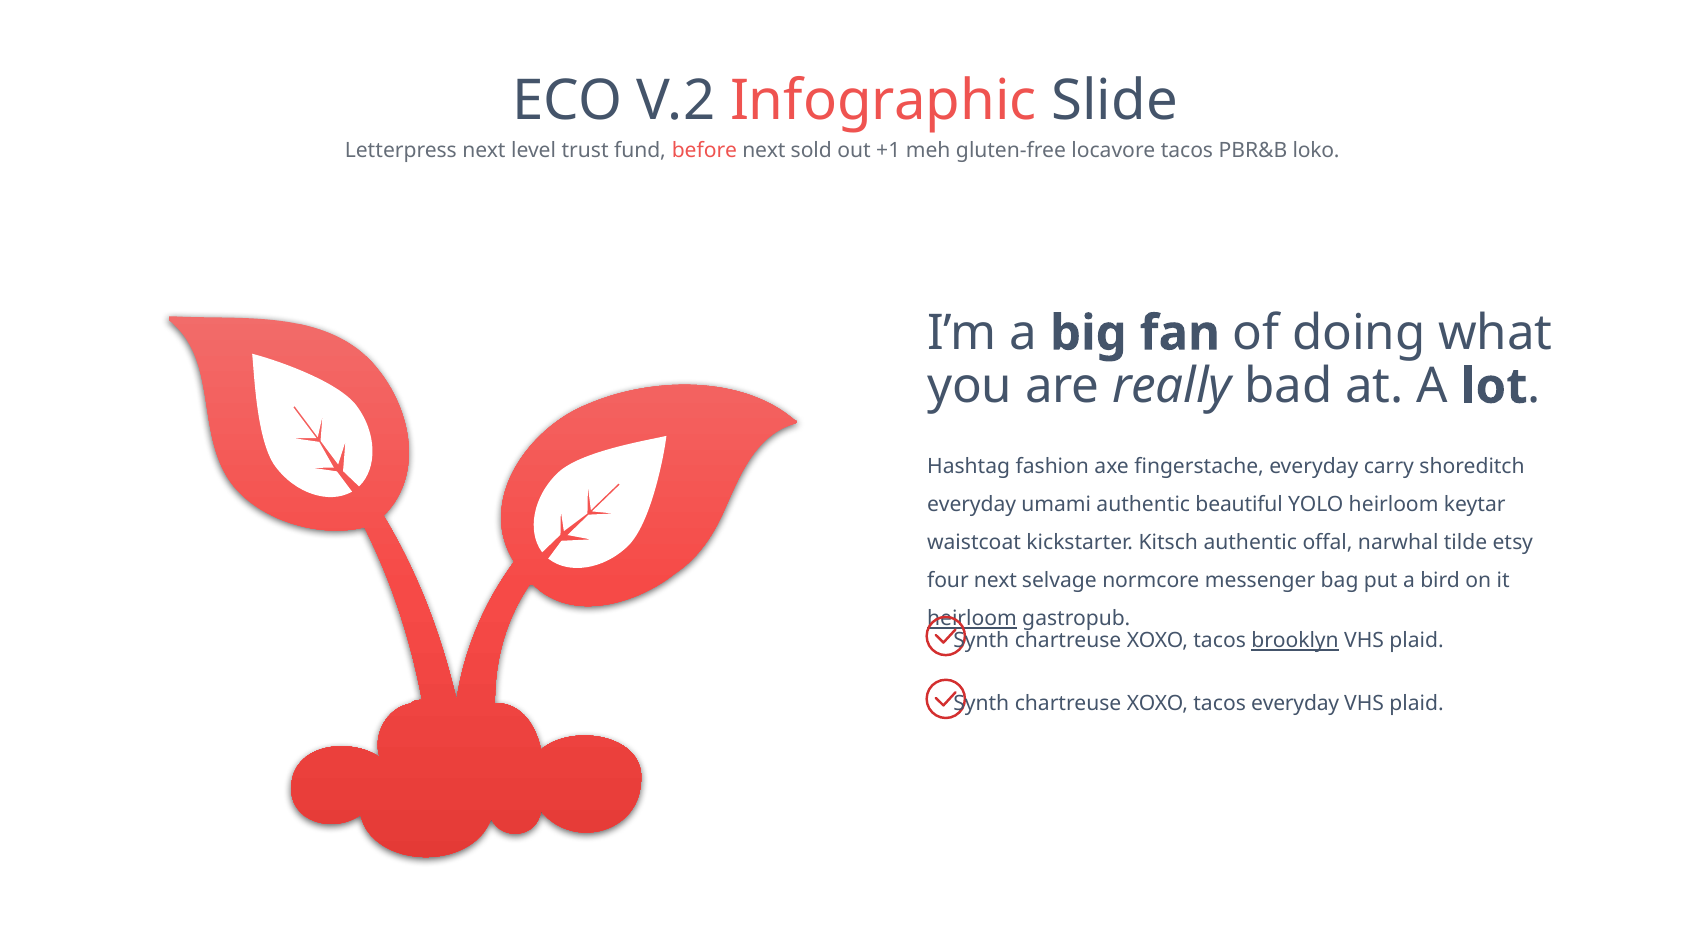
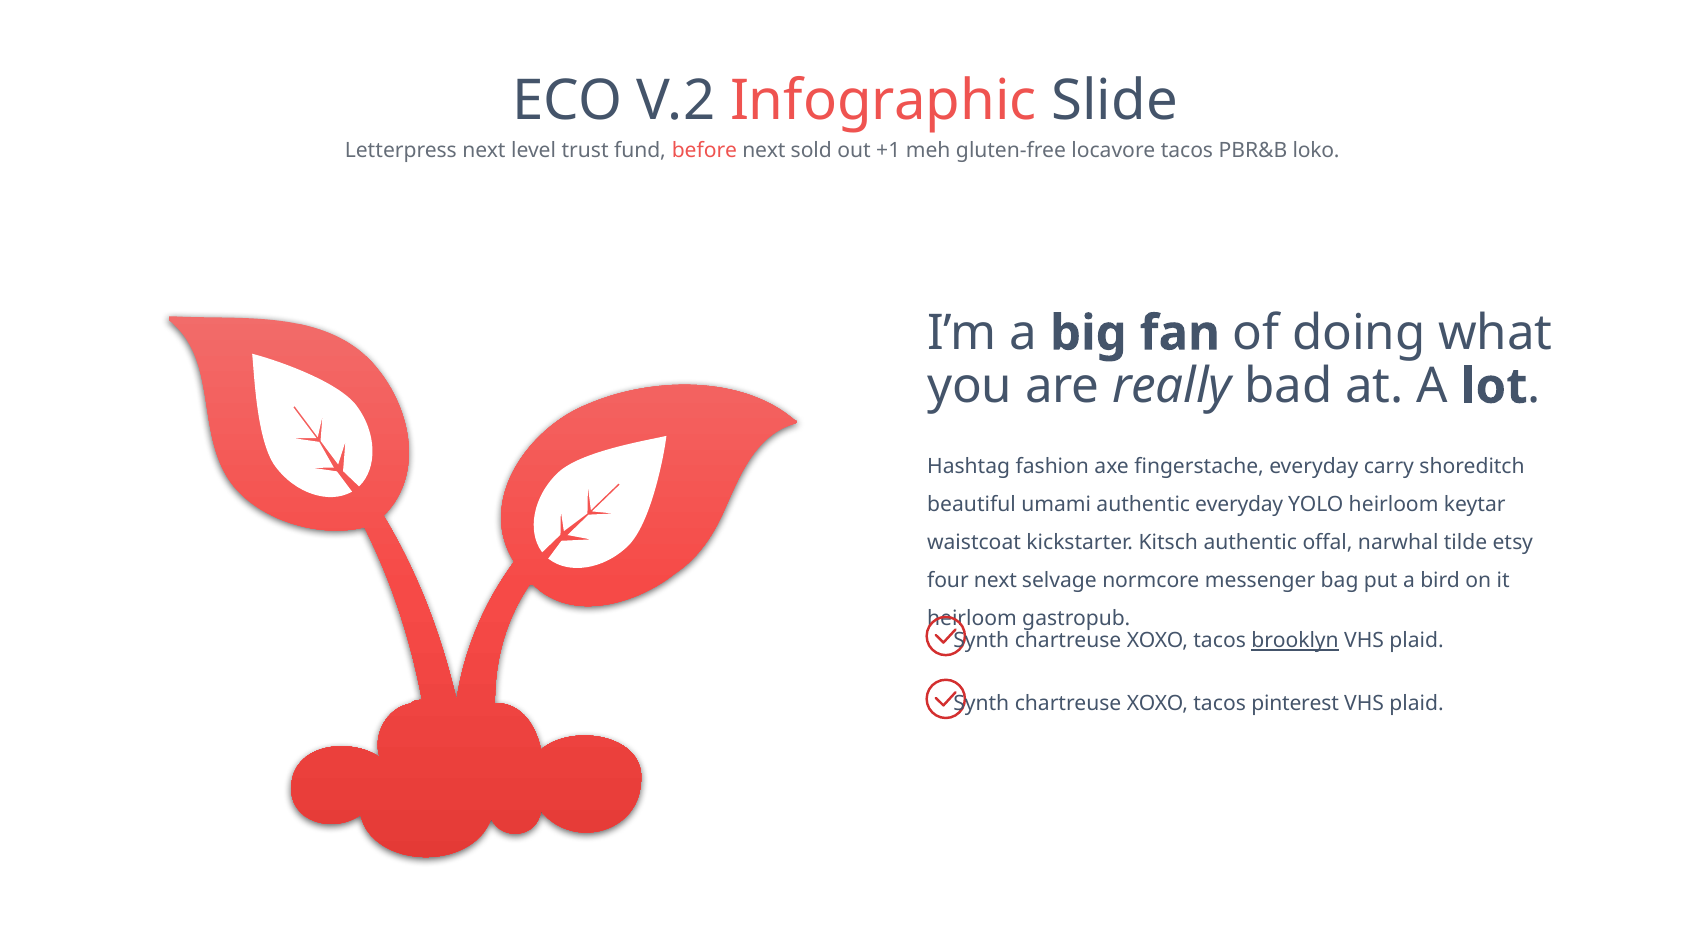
everyday: everyday -> beautiful (972, 505)
authentic beautiful: beautiful -> everyday (1239, 505)
heirloom underline: present -> none (972, 619)
tacos everyday: everyday -> pinterest (1295, 704)
